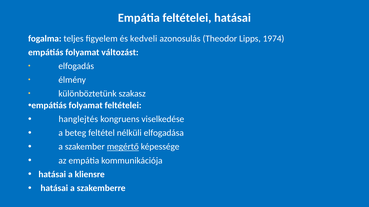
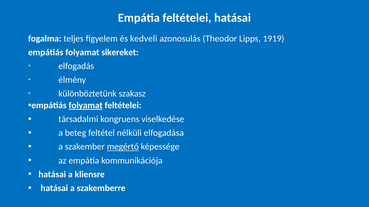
1974: 1974 -> 1919 (274, 39)
változást: változást -> sikereket (120, 52)
folyamat underline: none -> present (86, 106)
hanglejtés: hanglejtés -> társadalmi (78, 119)
